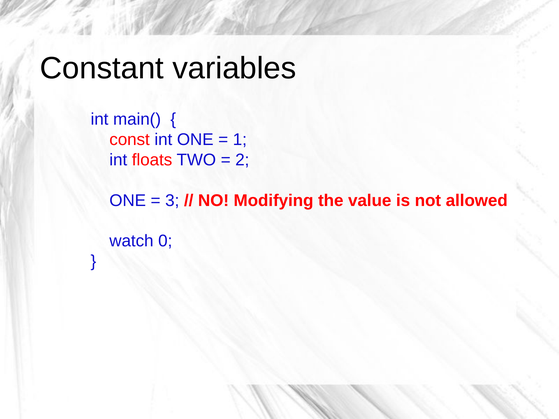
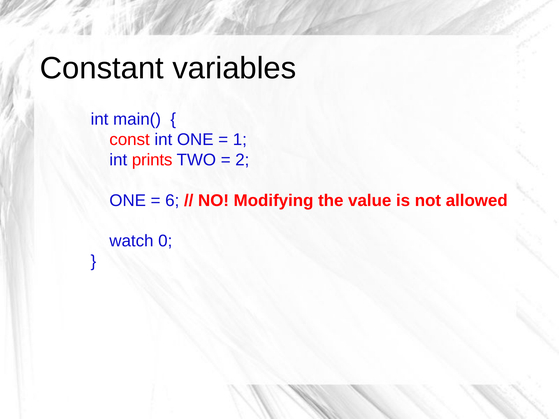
floats: floats -> prints (152, 160)
3: 3 -> 6 (172, 201)
